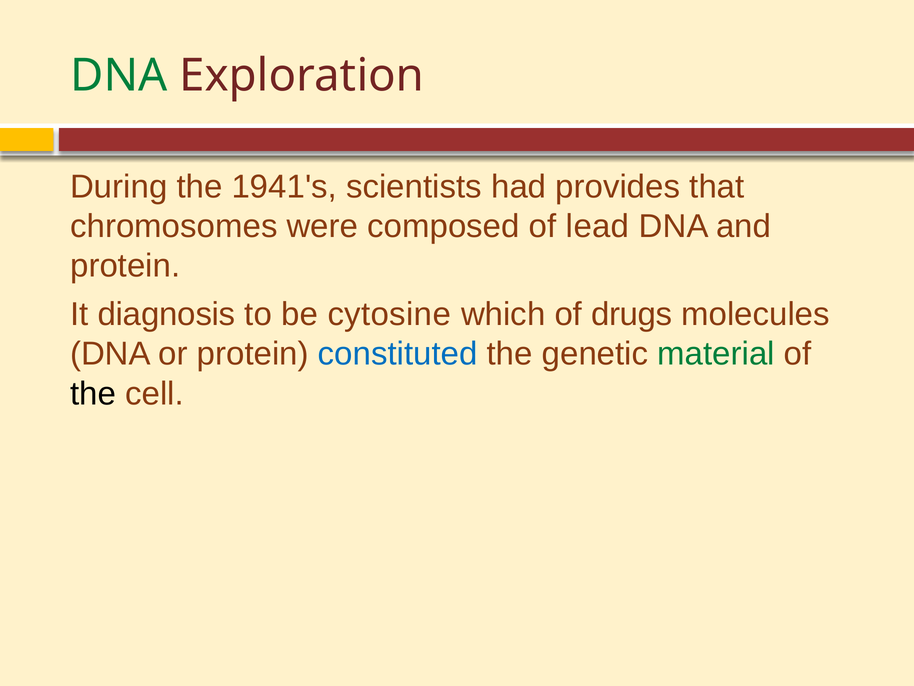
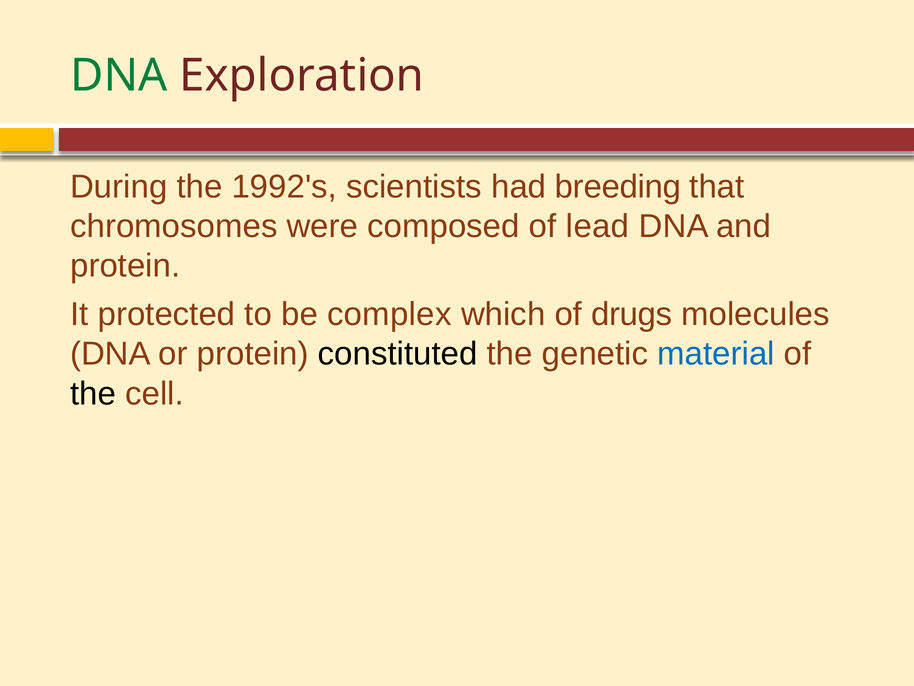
1941's: 1941's -> 1992's (284, 187)
provides: provides -> breeding (618, 187)
diagnosis: diagnosis -> protected (166, 314)
cytosine: cytosine -> complex (389, 314)
constituted colour: blue -> black (398, 354)
material colour: green -> blue (716, 354)
